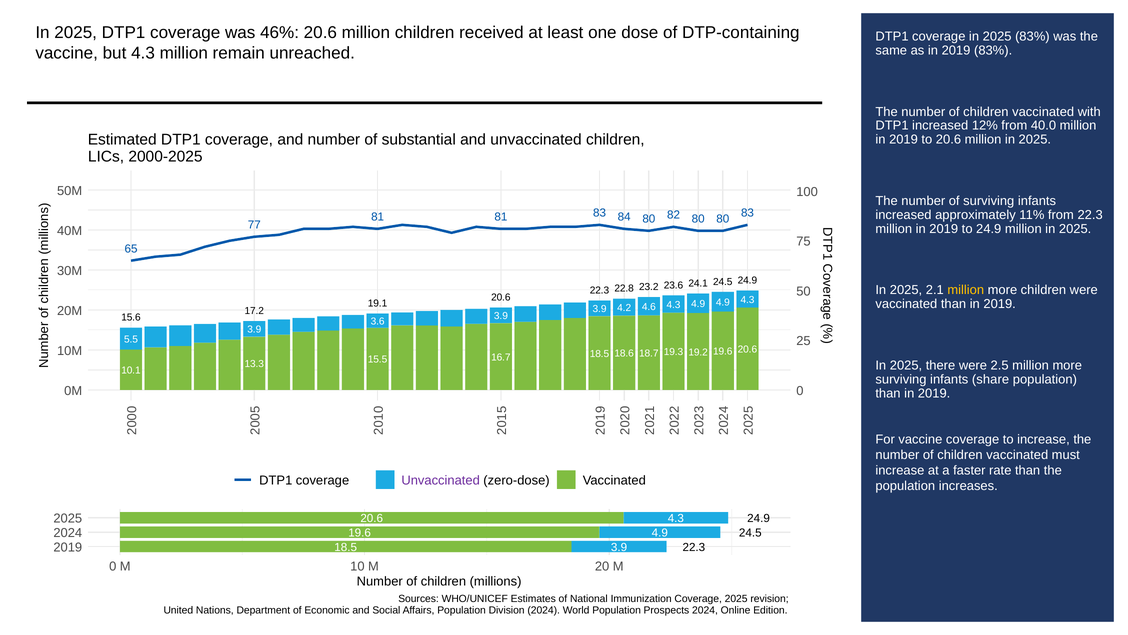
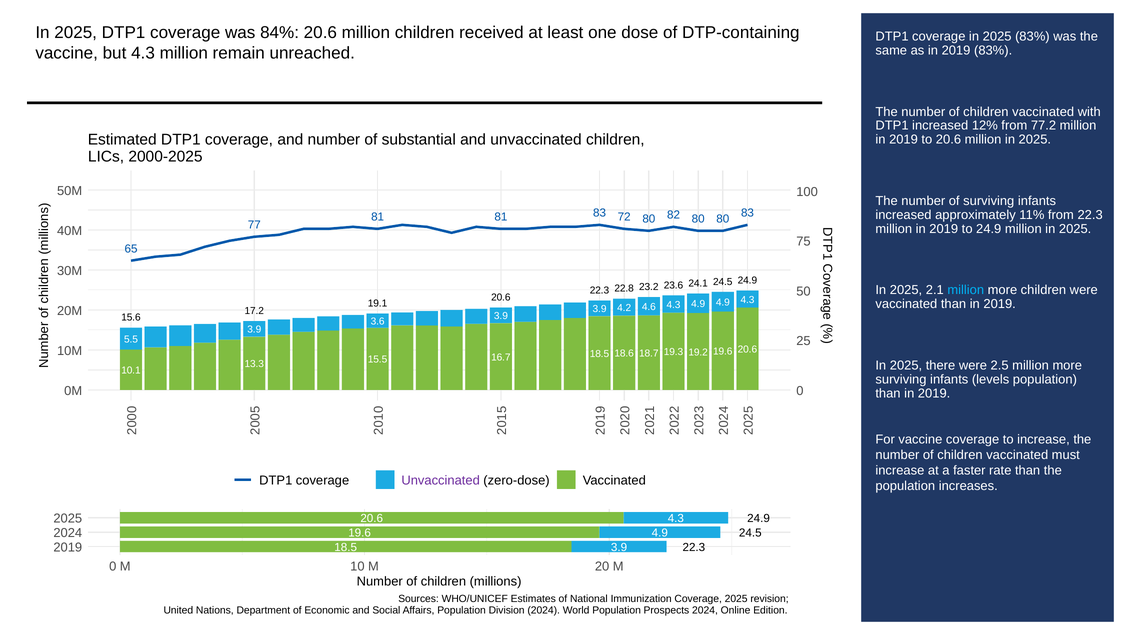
46%: 46% -> 84% (280, 33)
40.0: 40.0 -> 77.2 (1043, 126)
84: 84 -> 72 (624, 217)
million colour: yellow -> light blue (966, 290)
share: share -> levels (991, 379)
